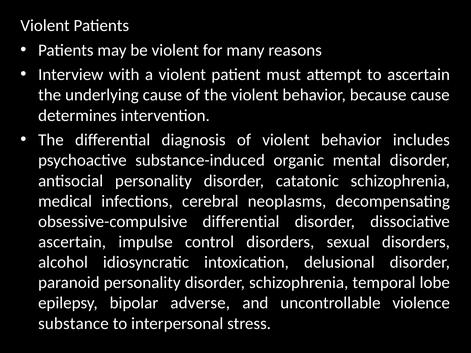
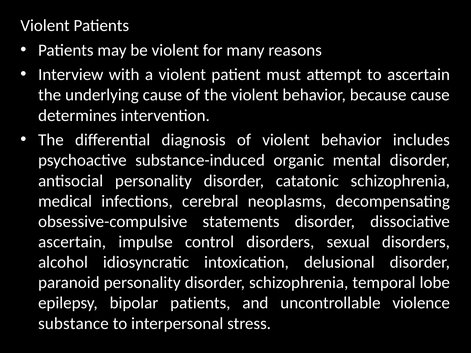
obsessive-compulsive differential: differential -> statements (241, 222)
bipolar adverse: adverse -> patients (200, 303)
